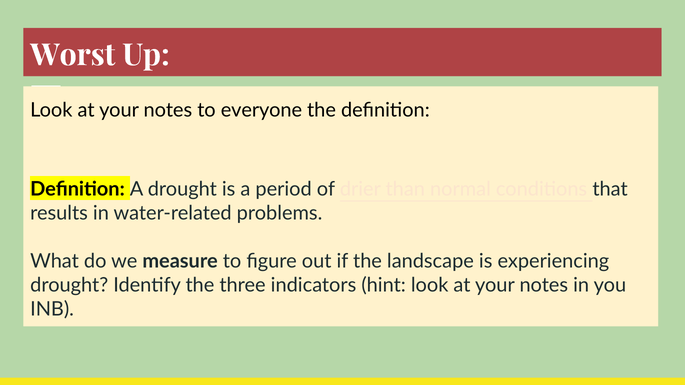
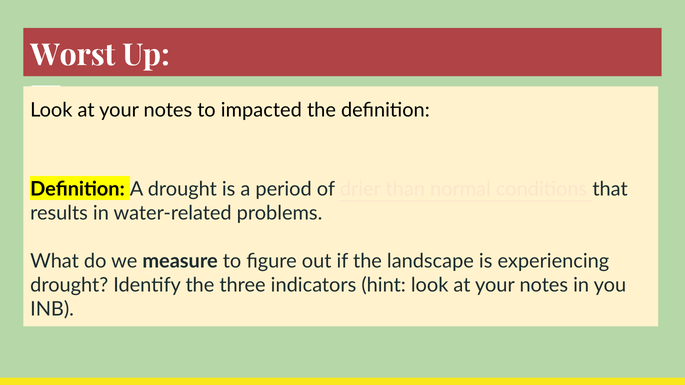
everyone: everyone -> impacted (261, 110)
